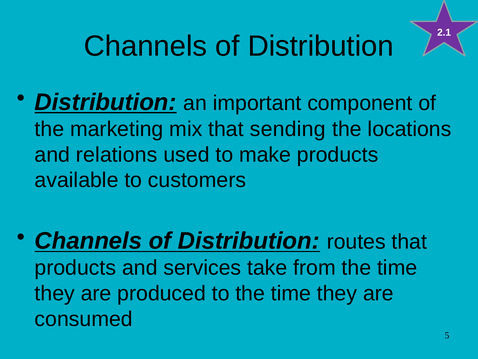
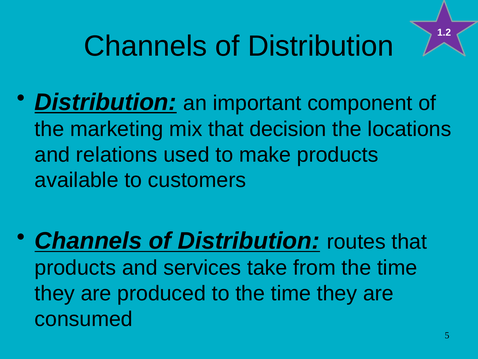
2.1: 2.1 -> 1.2 (444, 33)
sending: sending -> decision (288, 129)
